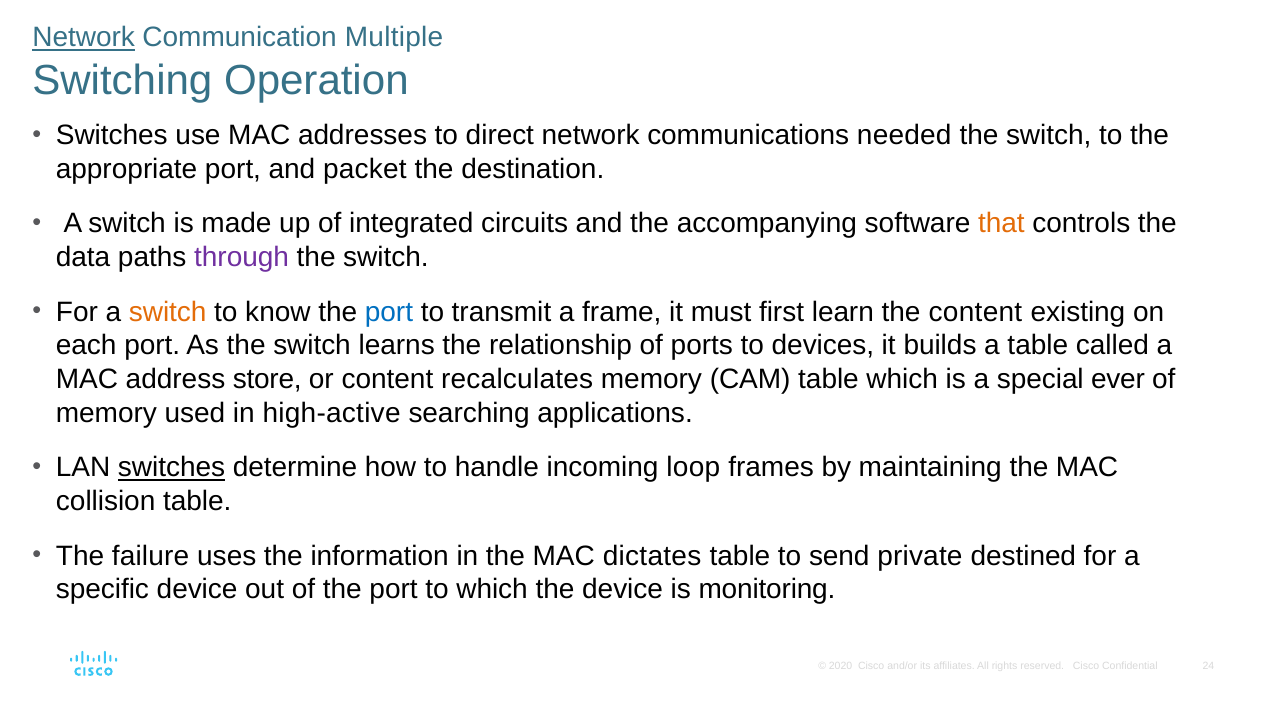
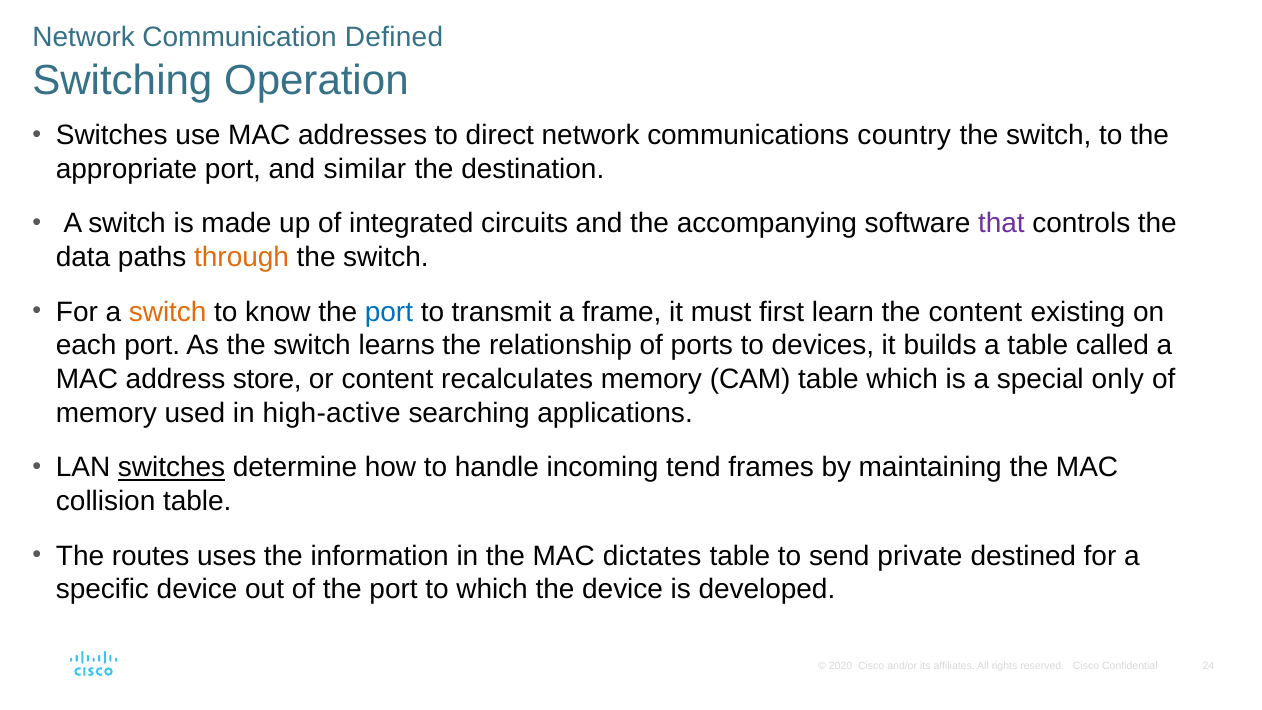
Network underline: present -> none (84, 38)
Multiple: Multiple -> Defined (394, 38)
needed: needed -> country (904, 135)
packet: packet -> similar (365, 169)
that colour: orange -> purple (1001, 224)
through colour: purple -> orange (242, 257)
ever: ever -> only (1118, 379)
loop: loop -> tend (693, 468)
failure: failure -> routes (151, 556)
monitoring: monitoring -> developed (767, 590)
